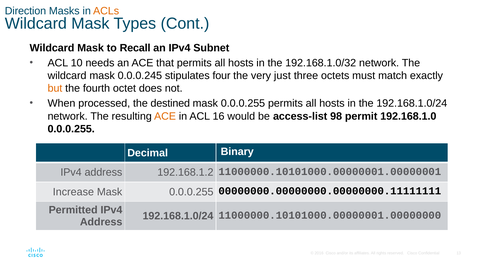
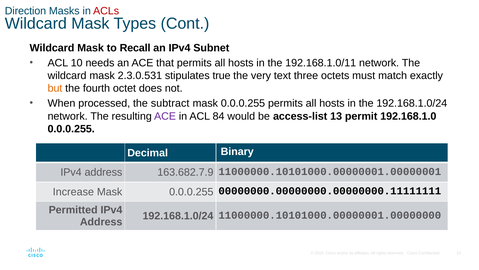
ACLs colour: orange -> red (106, 11)
192.168.1.0/32: 192.168.1.0/32 -> 192.168.1.0/11 (321, 63)
0.0.0.245: 0.0.0.245 -> 2.3.0.531 (140, 76)
four: four -> true (222, 76)
just: just -> text (282, 76)
destined: destined -> subtract (170, 103)
ACE colour: orange -> purple (165, 116)
16: 16 -> 84 (219, 116)
access-list 98: 98 -> 13 (336, 116)
192.168.1.2: 192.168.1.2 -> 163.682.7.9 (185, 172)
